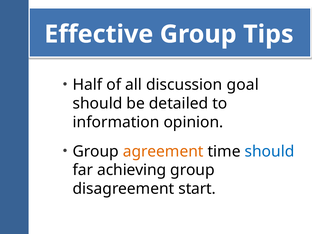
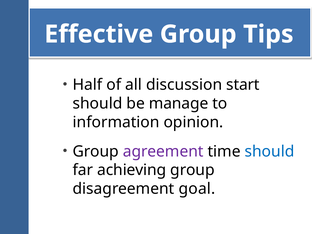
goal: goal -> start (243, 85)
detailed: detailed -> manage (179, 104)
agreement colour: orange -> purple (163, 151)
start: start -> goal (197, 189)
